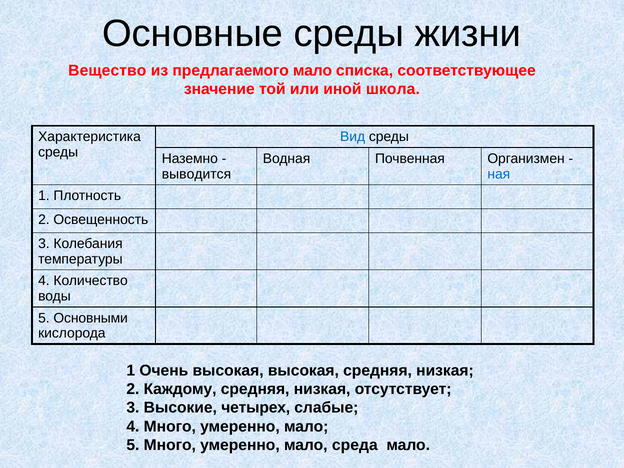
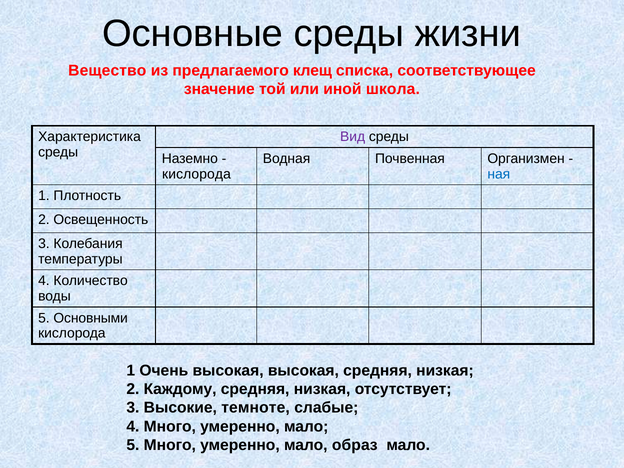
предлагаемого мало: мало -> клещ (312, 71)
Вид colour: blue -> purple (353, 137)
выводится: выводится -> кислорода (196, 174)
четырех: четырех -> темноте (256, 408)
среда: среда -> образ (355, 445)
